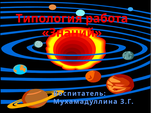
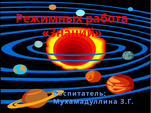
Типология: Типология -> Режимных (49, 19)
